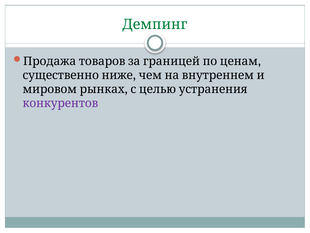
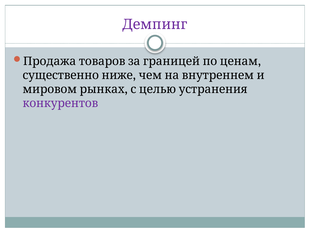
Демпинг colour: green -> purple (155, 24)
